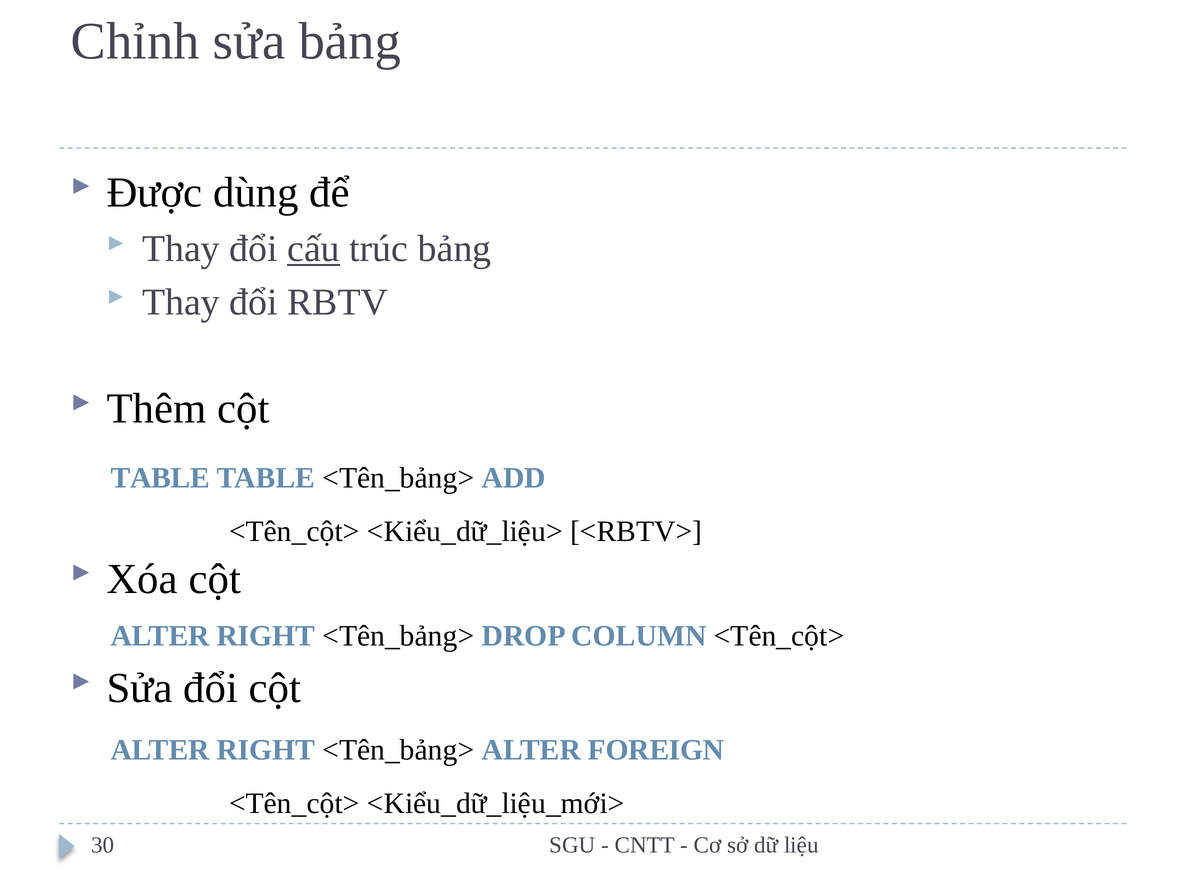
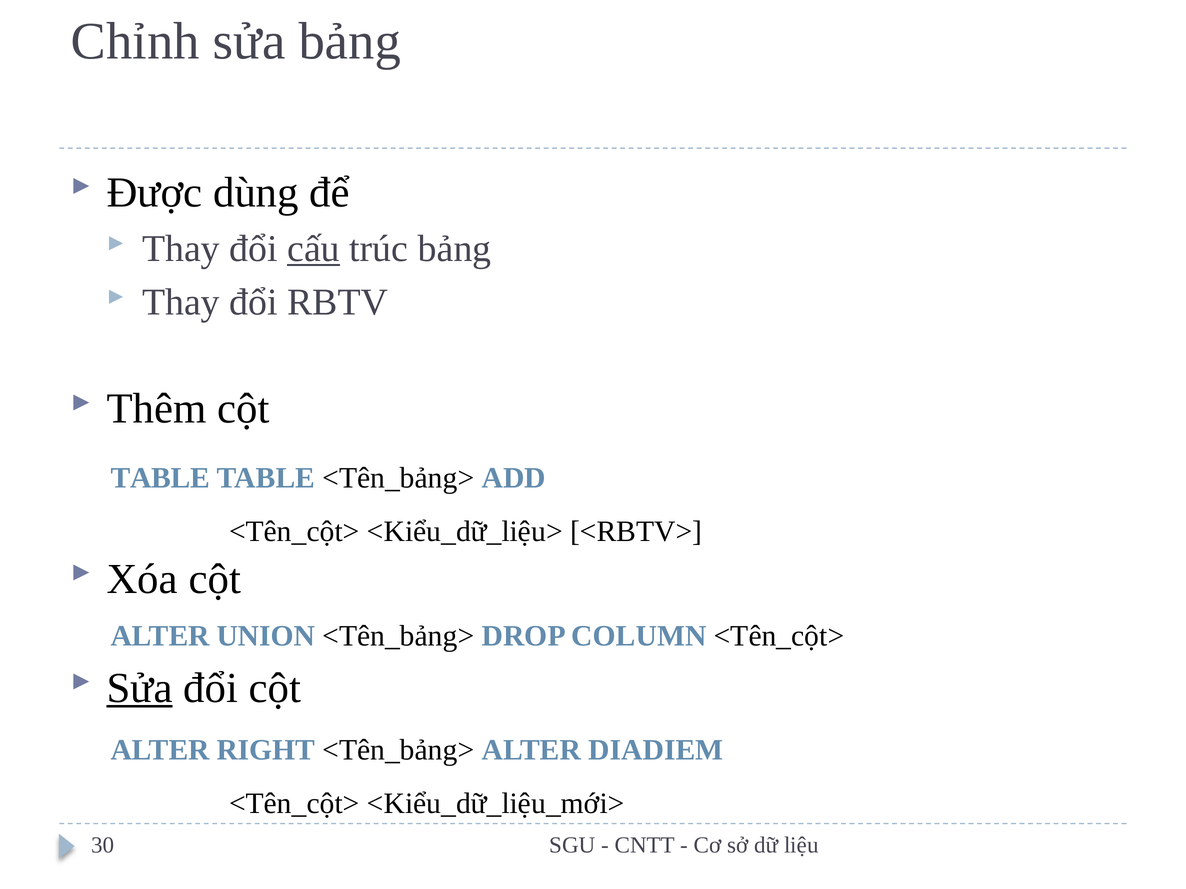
RIGHT: RIGHT -> UNION (266, 636)
Sửa underline: none -> present (140, 688)
FOREIGN: FOREIGN -> DIADIEM (656, 750)
